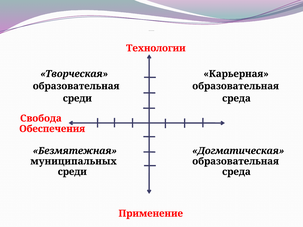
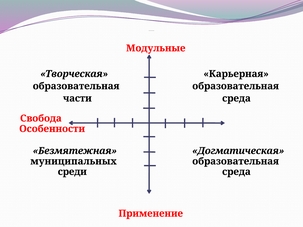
Технологии: Технологии -> Модульные (156, 48)
среди: среди -> части (77, 98)
Обеспечения: Обеспечения -> Особенности (52, 129)
